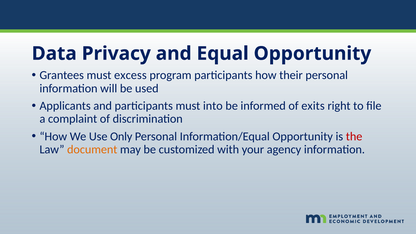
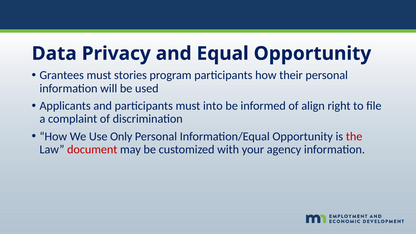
excess: excess -> stories (130, 75)
exits: exits -> align (313, 106)
document colour: orange -> red (92, 149)
